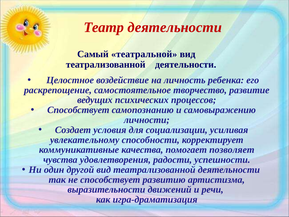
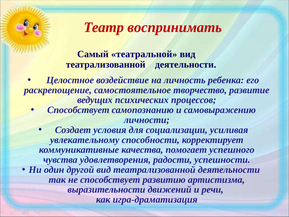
Театр деятельности: деятельности -> воспринимать (175, 27)
позволяет: позволяет -> успешного (232, 150)
